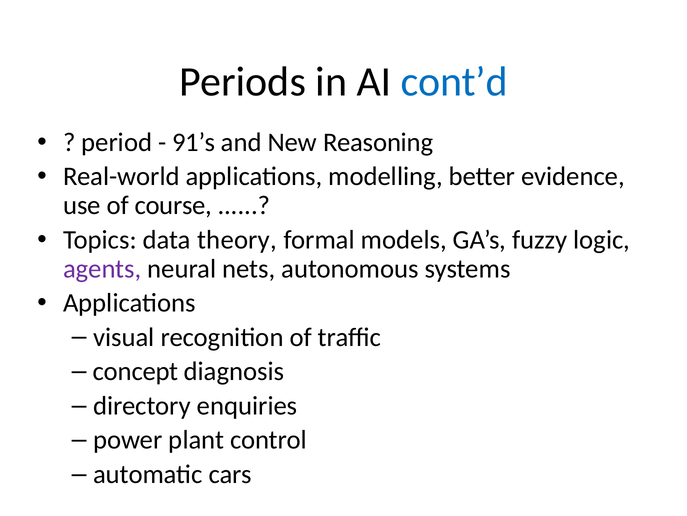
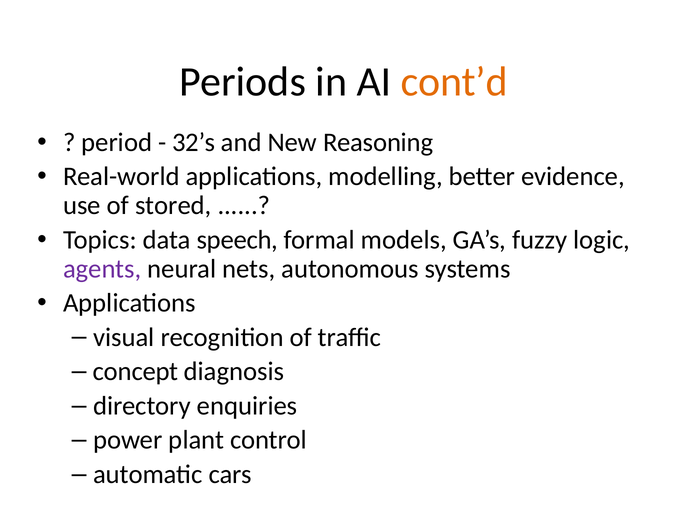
cont’d colour: blue -> orange (454, 82)
91’s: 91’s -> 32’s (194, 142)
course: course -> stored (173, 205)
theory: theory -> speech (237, 239)
